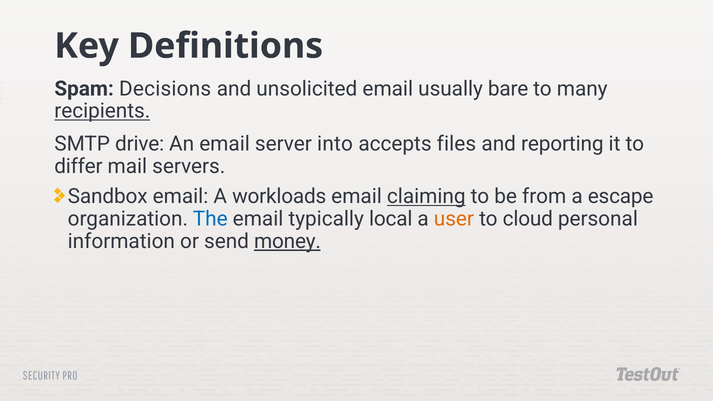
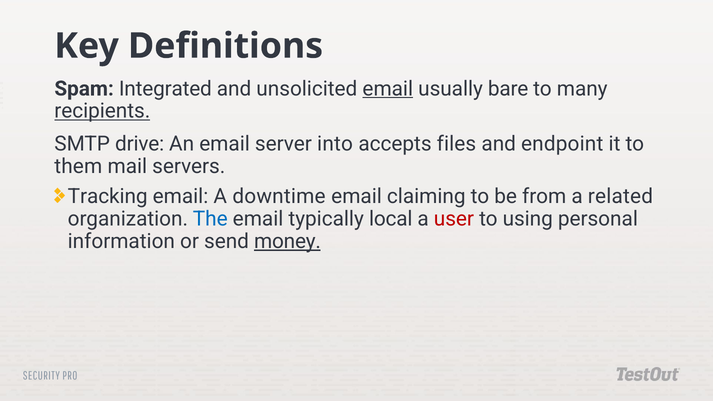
Decisions: Decisions -> Integrated (165, 89)
email underline: none -> present (388, 89)
reporting: reporting -> endpoint (562, 144)
differ: differ -> them (78, 167)
Sandbox: Sandbox -> Tracking (108, 196)
workloads: workloads -> downtime (279, 196)
claiming underline: present -> none (426, 196)
escape: escape -> related (620, 196)
user colour: orange -> red (454, 219)
cloud: cloud -> using (528, 219)
